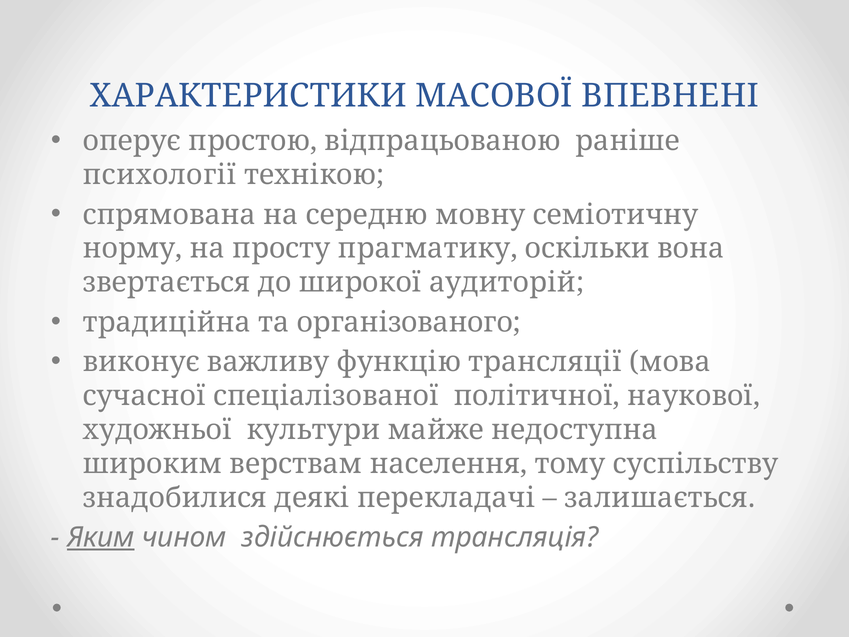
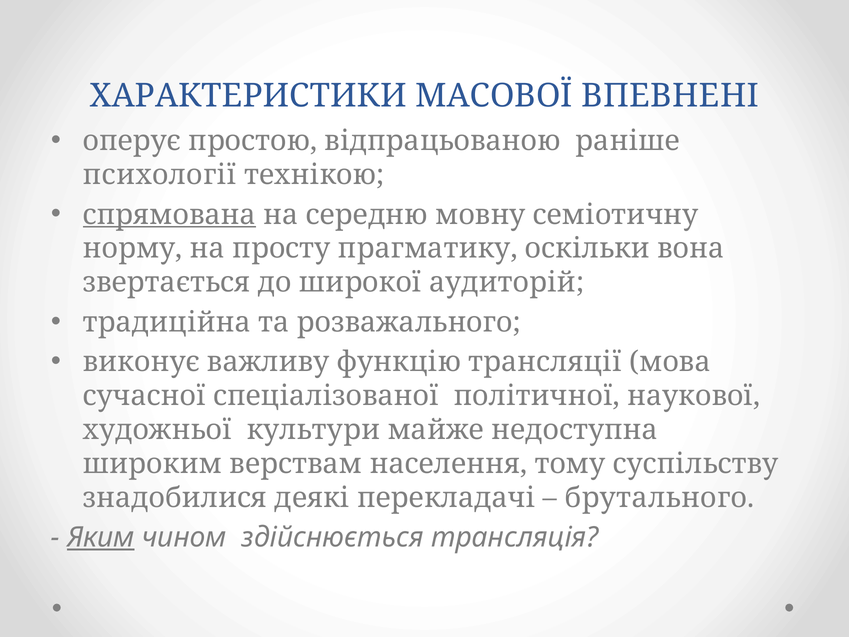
спрямована underline: none -> present (169, 215)
організованого: організованого -> розважального (409, 322)
залишається: залишається -> брутального (660, 498)
